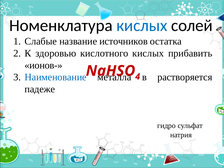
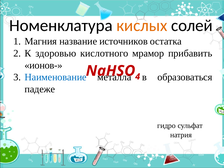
кислых colour: blue -> orange (142, 25)
Слабые: Слабые -> Магния (41, 41)
кислотного кислых: кислых -> мрамор (148, 53)
растворяется: растворяется -> образоваться (185, 77)
